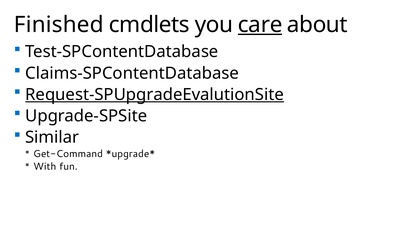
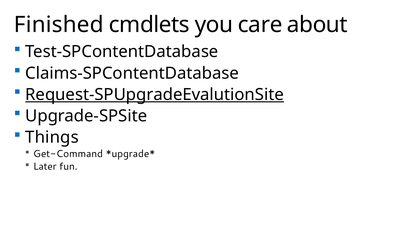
care underline: present -> none (260, 25)
Similar: Similar -> Things (52, 138)
With: With -> Later (45, 167)
